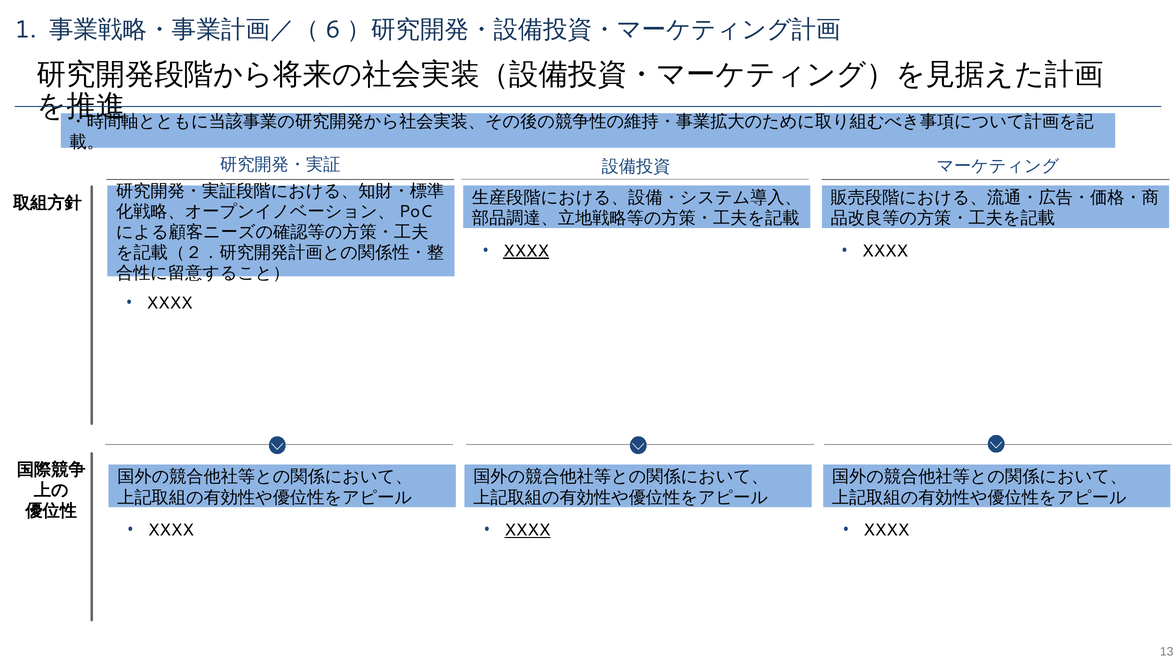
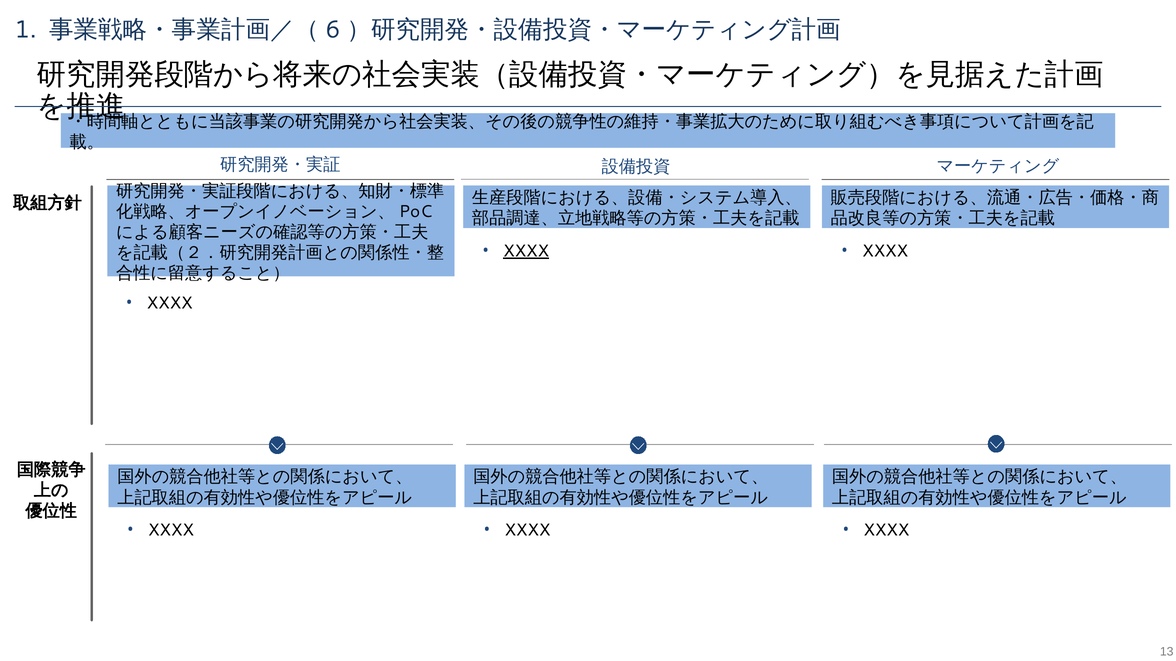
XXXX underline: present -> none (527, 530)
